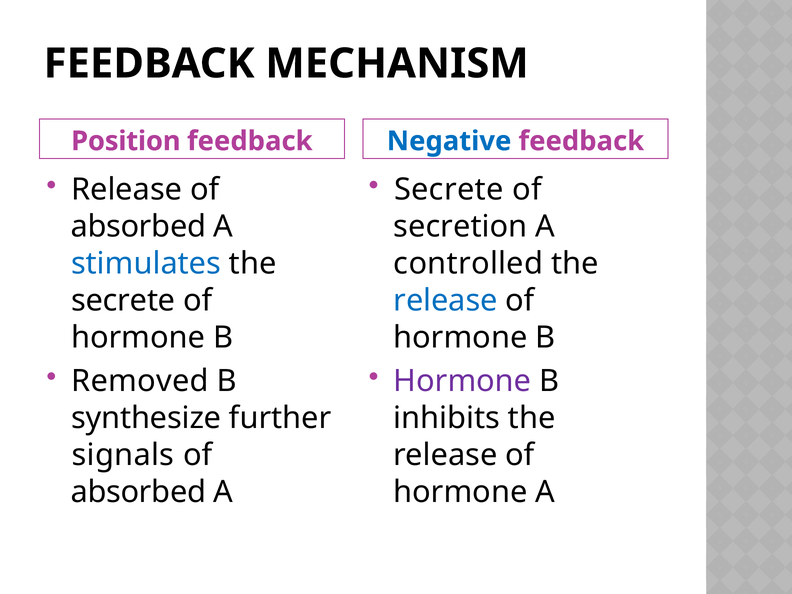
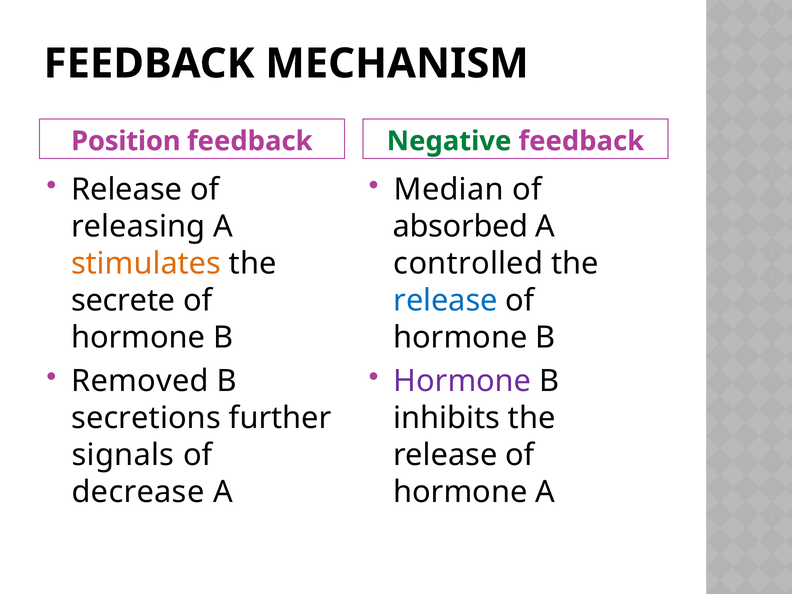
Negative colour: blue -> green (449, 141)
Secrete: Secrete -> Median (449, 190)
absorbed: absorbed -> releasing (138, 227)
secretion: secretion -> absorbed (461, 227)
stimulates colour: blue -> orange (146, 264)
synthesize: synthesize -> secretions (146, 418)
absorbed: absorbed -> decrease (138, 492)
